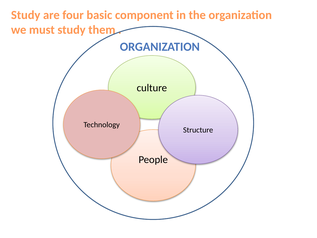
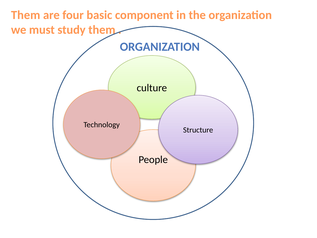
Study: Study -> Them (26, 15)
